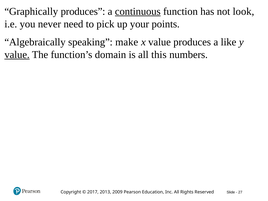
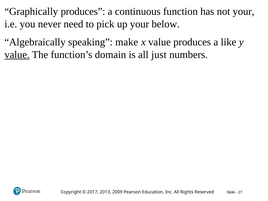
continuous underline: present -> none (138, 11)
not look: look -> your (244, 11)
points: points -> below (166, 24)
this: this -> just (159, 55)
